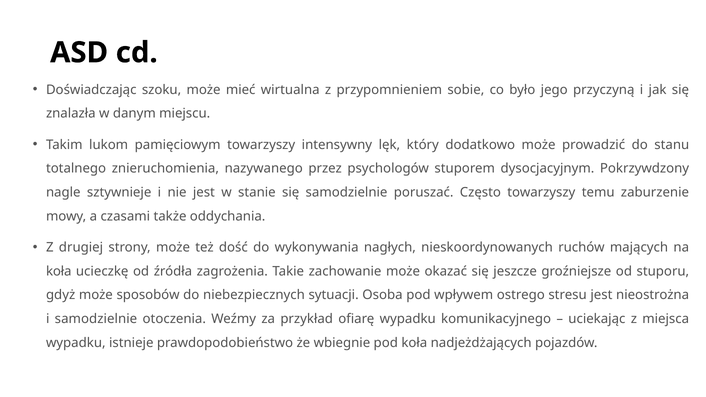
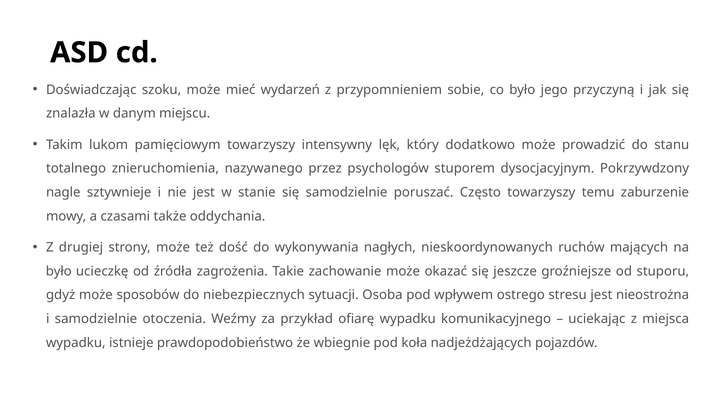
wirtualna: wirtualna -> wydarzeń (290, 90)
koła: koła -> było (59, 271)
